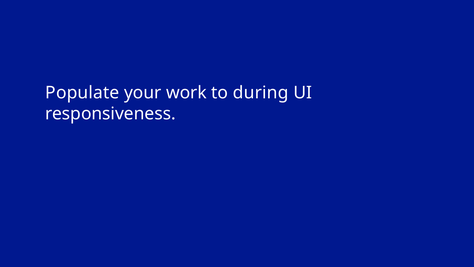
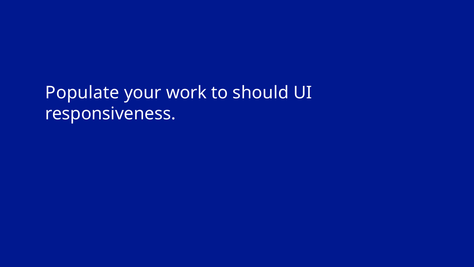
during: during -> should (261, 93)
